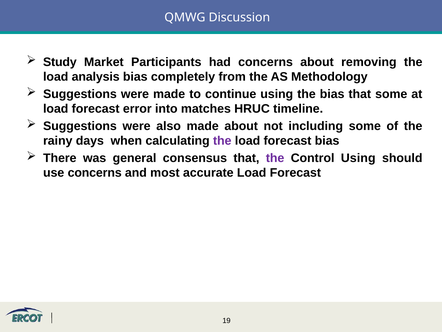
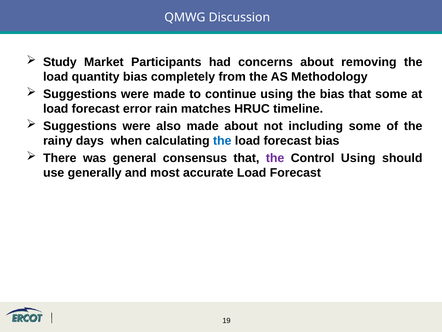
analysis: analysis -> quantity (96, 77)
into: into -> rain (166, 109)
the colour: purple -> blue (222, 141)
use concerns: concerns -> generally (95, 173)
